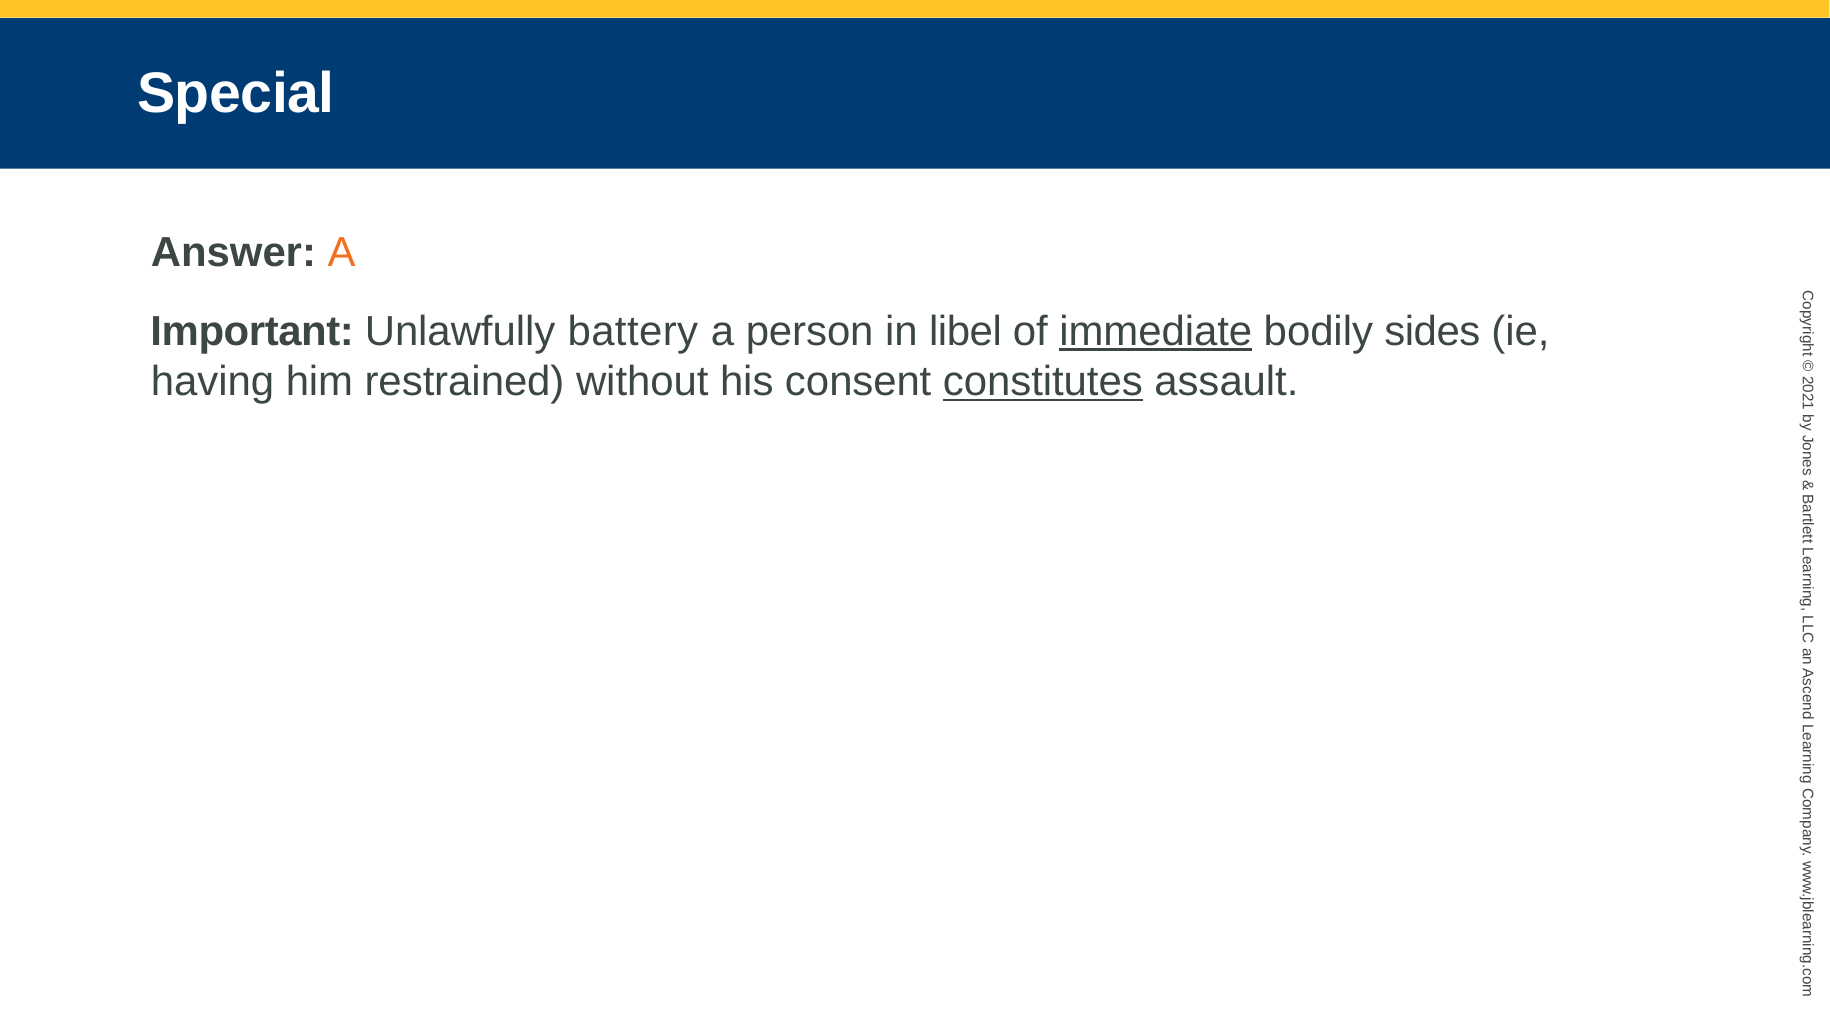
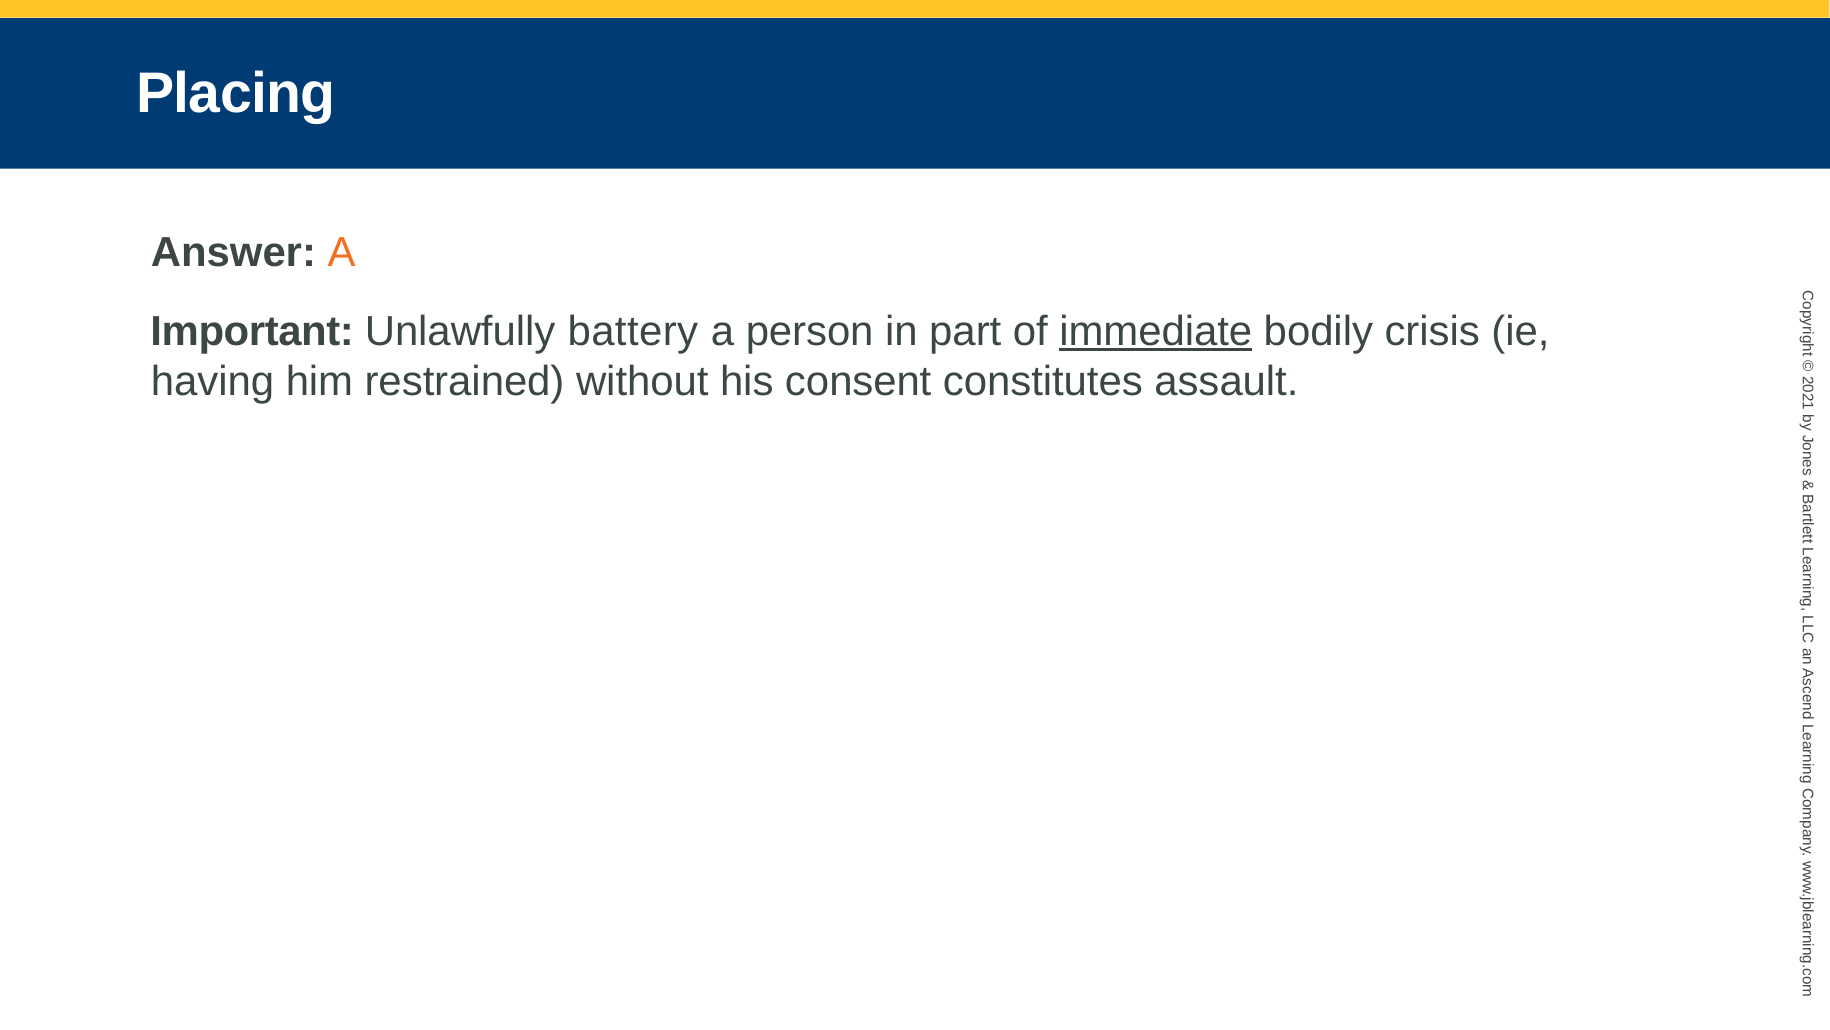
Special: Special -> Placing (236, 94)
libel: libel -> part (965, 331)
sides: sides -> crisis (1432, 331)
constitutes underline: present -> none (1043, 381)
